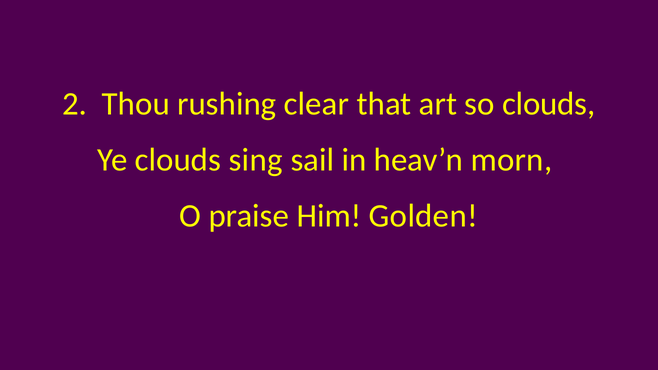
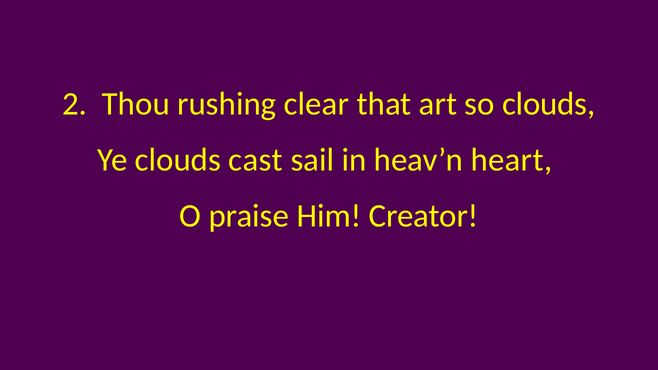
sing: sing -> cast (256, 160)
morn: morn -> heart (511, 160)
Golden: Golden -> Creator (424, 216)
